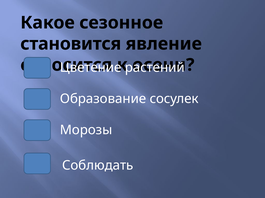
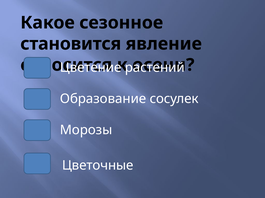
Соблюдать: Соблюдать -> Цветочные (98, 166)
